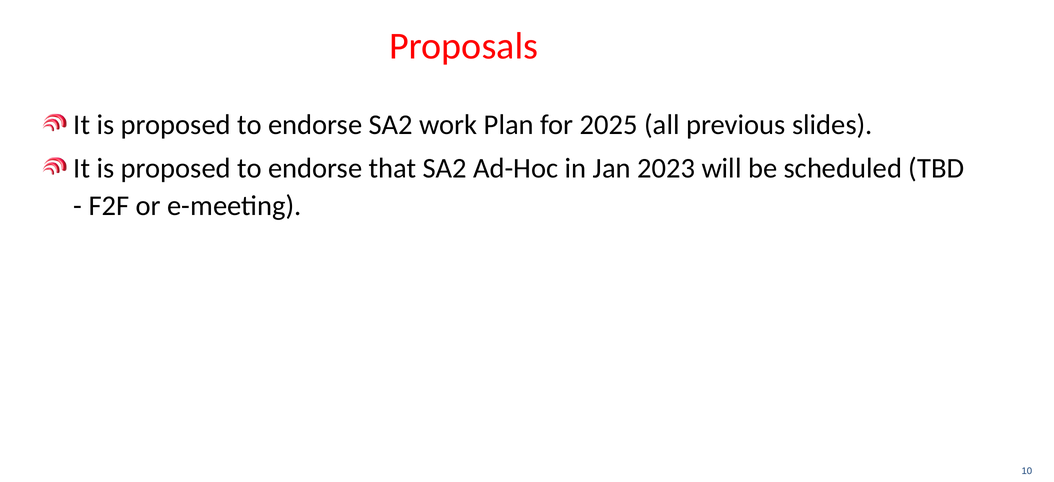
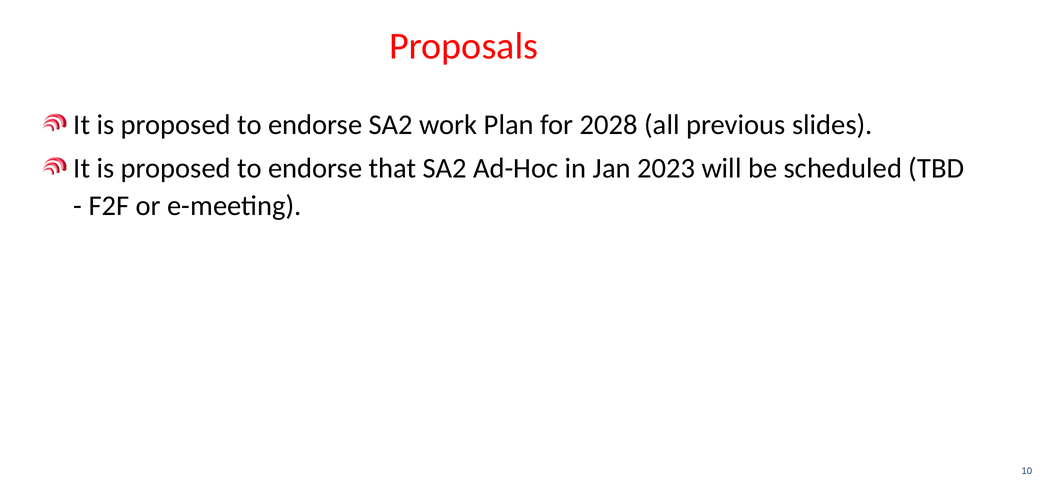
2025: 2025 -> 2028 (609, 125)
